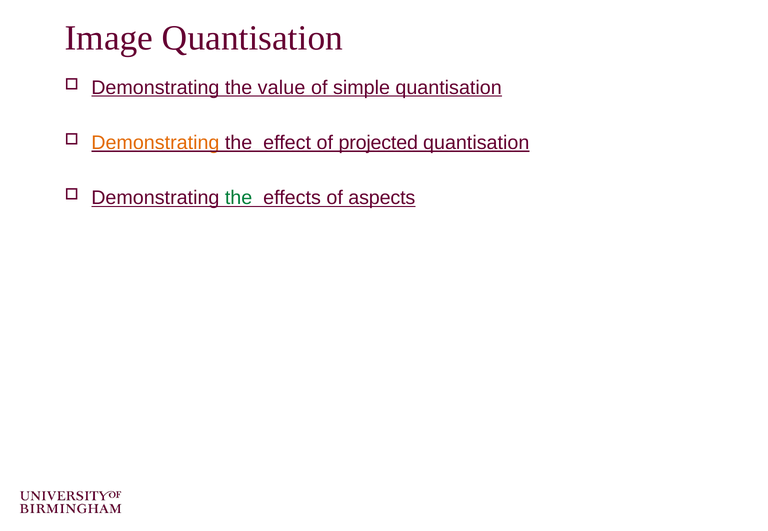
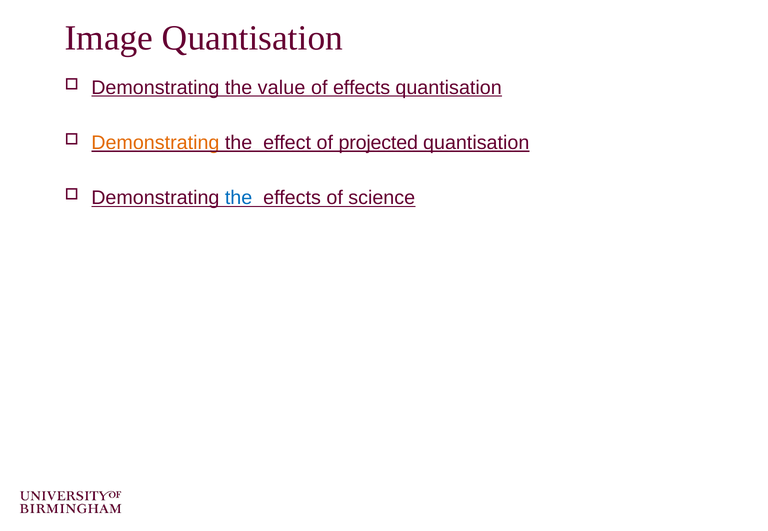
of simple: simple -> effects (362, 88)
the colour: green -> blue (239, 198)
aspects: aspects -> science (382, 198)
